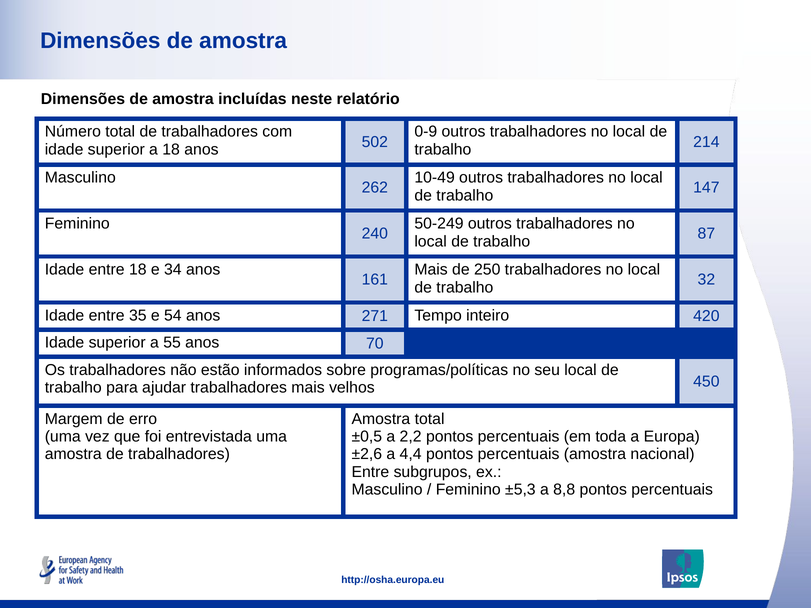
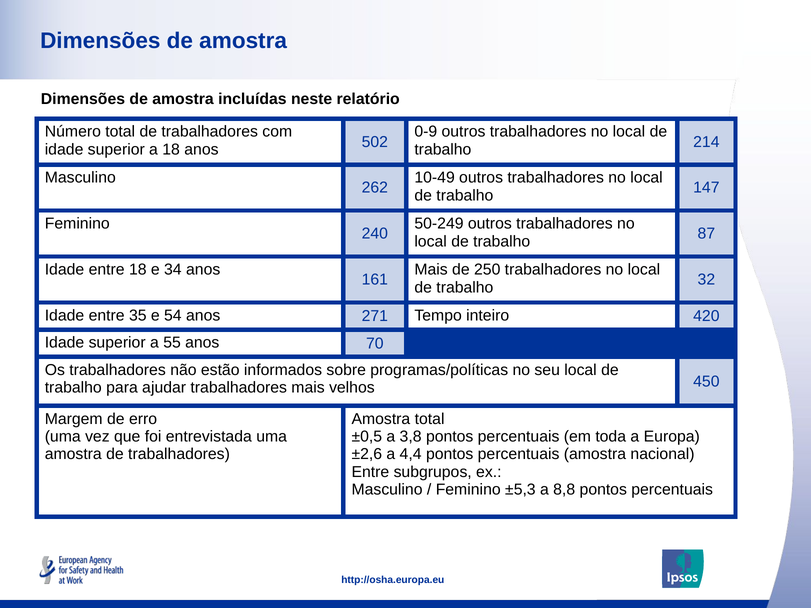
2,2: 2,2 -> 3,8 (411, 437)
